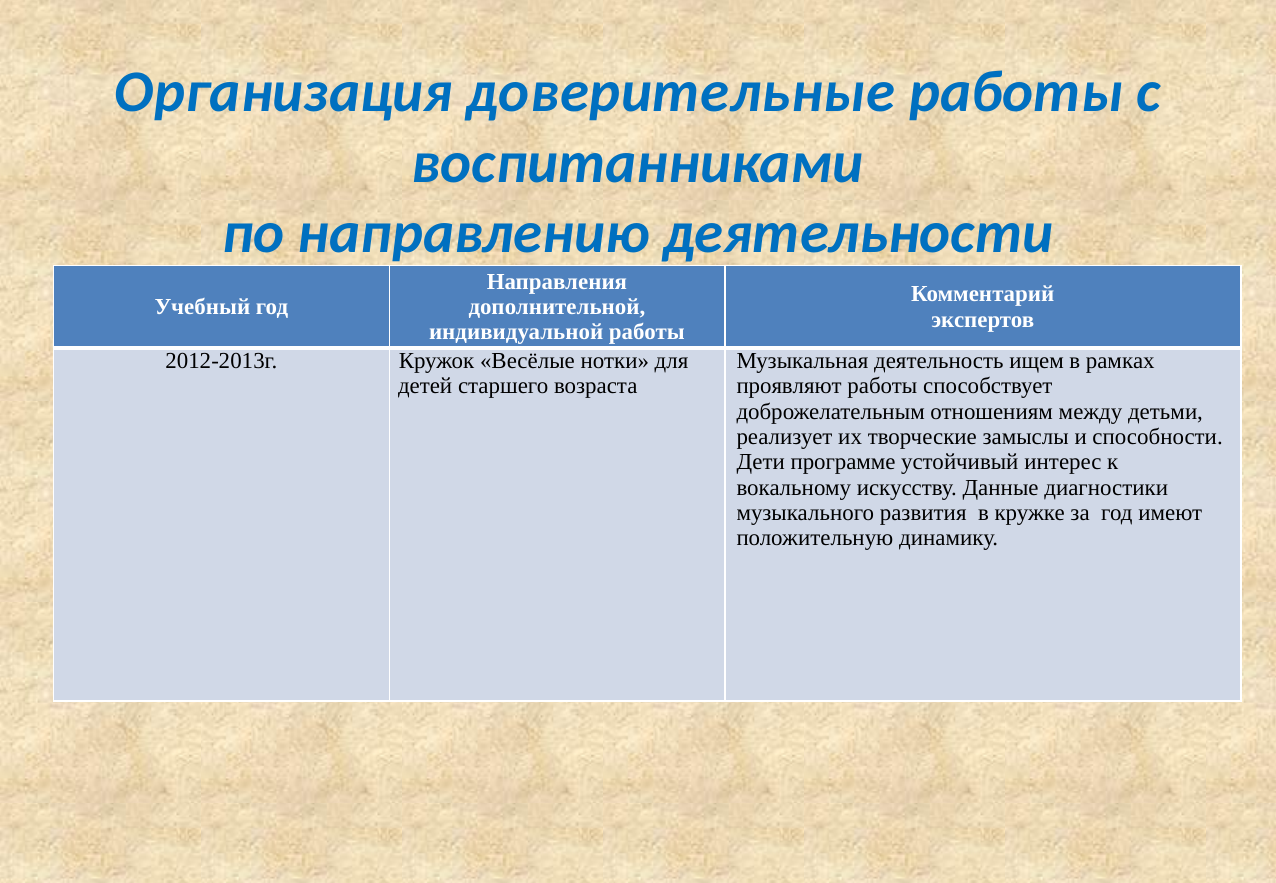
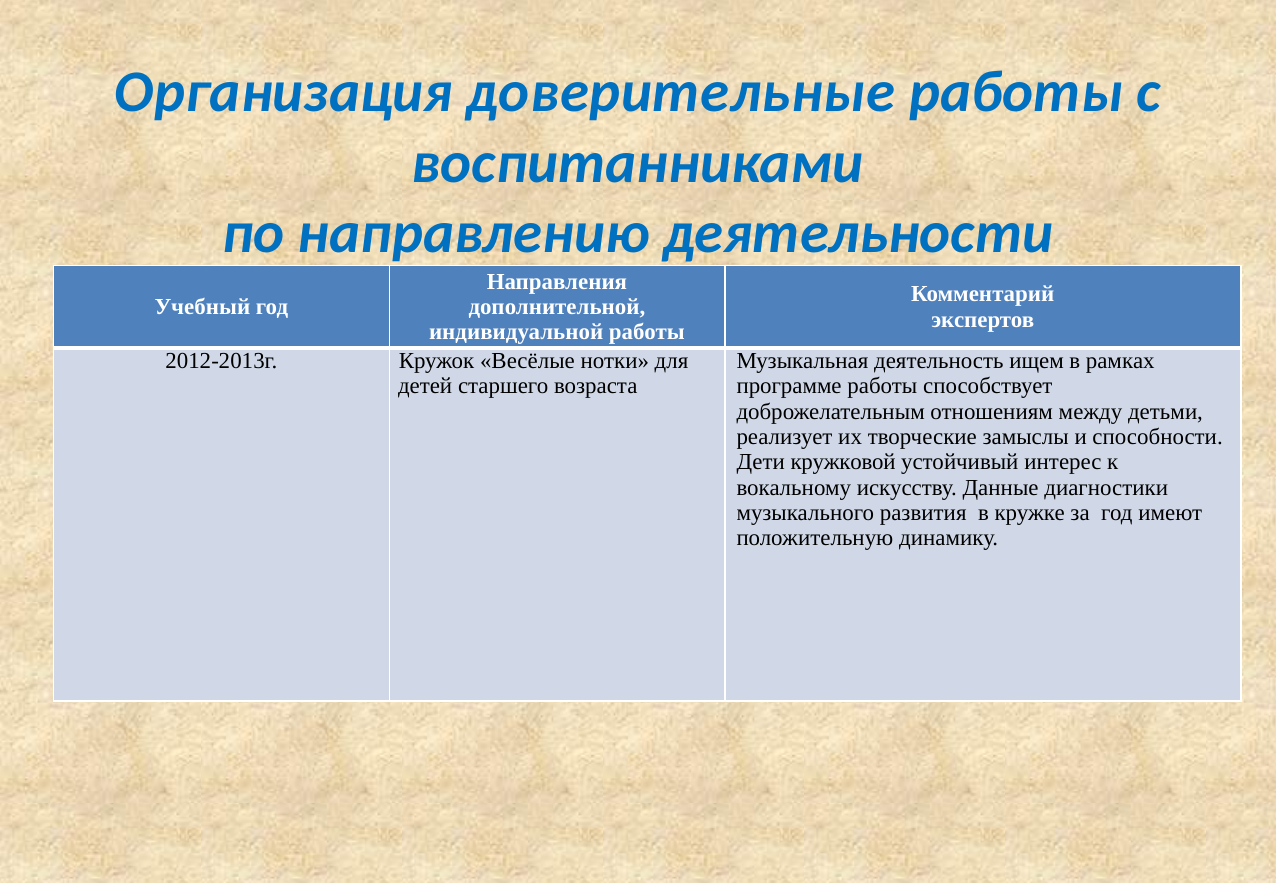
проявляют: проявляют -> программе (789, 386)
программе: программе -> кружковой (843, 462)
